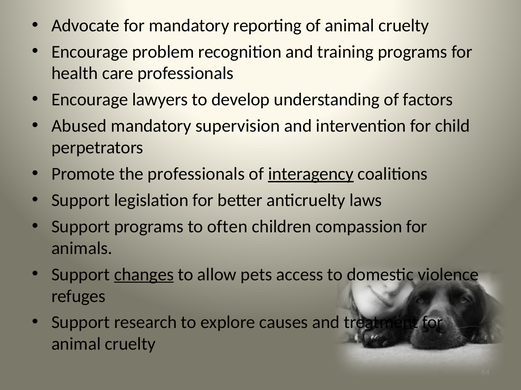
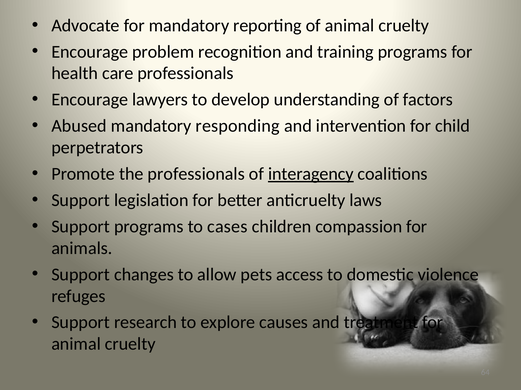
supervision: supervision -> responding (238, 126)
often: often -> cases (227, 227)
changes underline: present -> none (144, 275)
